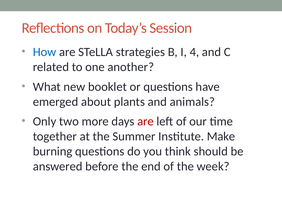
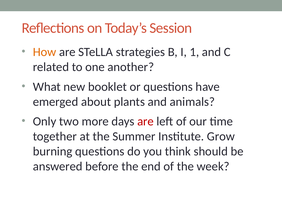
How colour: blue -> orange (45, 52)
4: 4 -> 1 (194, 52)
Make: Make -> Grow (221, 137)
